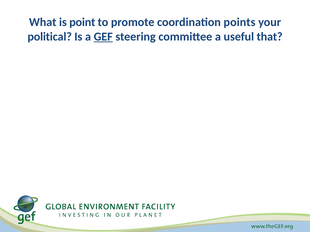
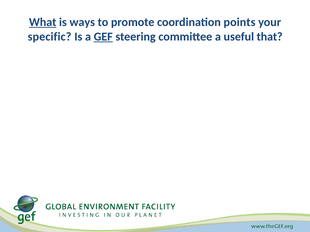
What underline: none -> present (43, 22)
point: point -> ways (82, 22)
political: political -> specific (50, 37)
